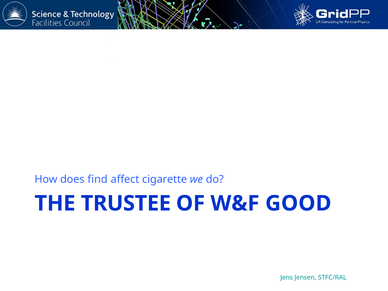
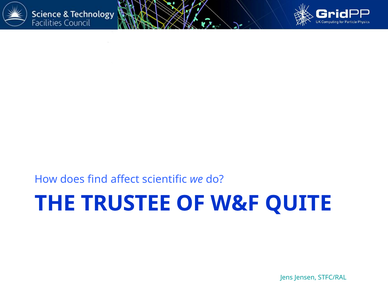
cigarette: cigarette -> scientific (165, 179)
GOOD: GOOD -> QUITE (298, 203)
